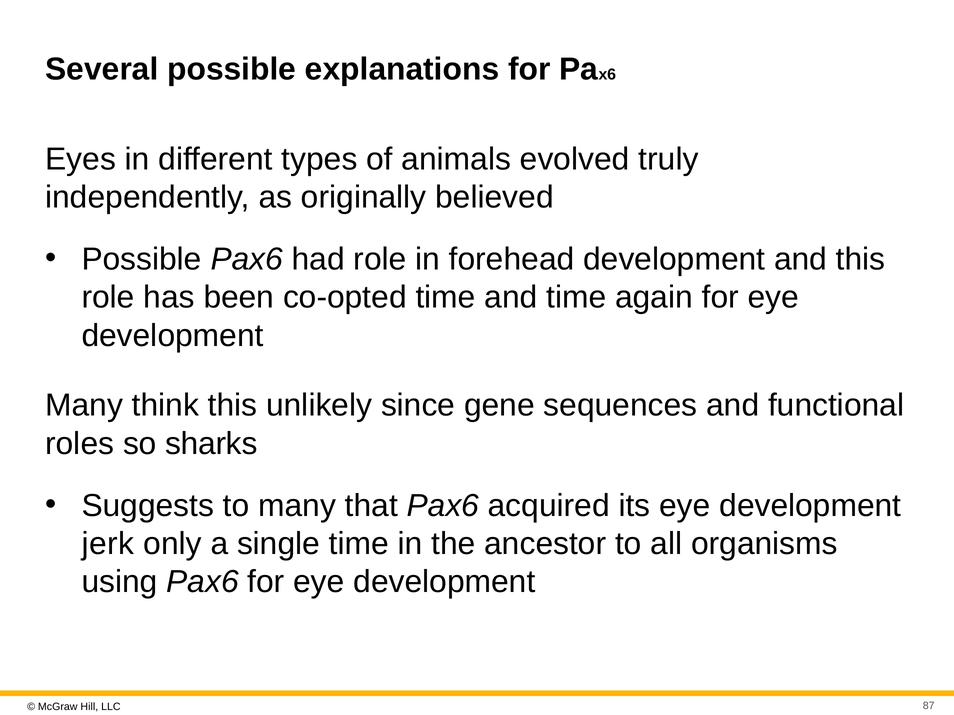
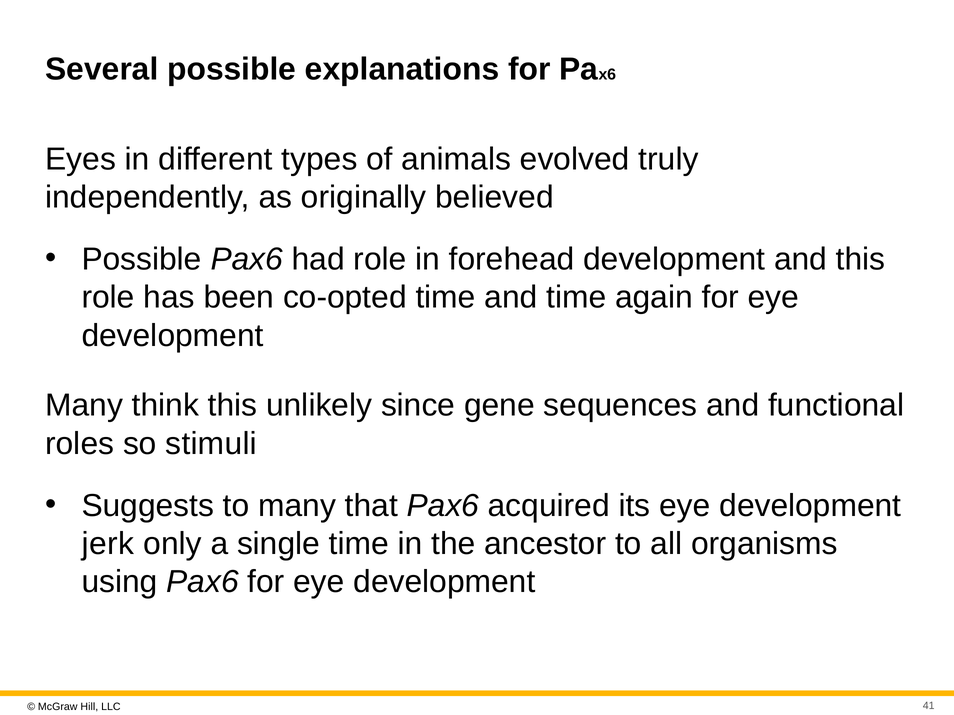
sharks: sharks -> stimuli (211, 444)
87: 87 -> 41 (929, 706)
